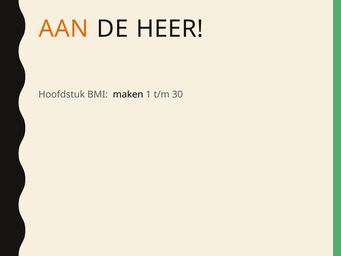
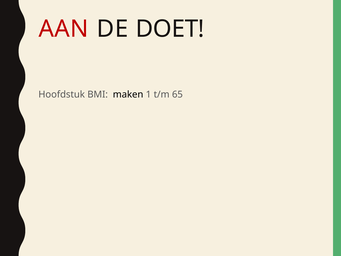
AAN colour: orange -> red (64, 29)
HEER: HEER -> DOET (170, 29)
30: 30 -> 65 (177, 94)
